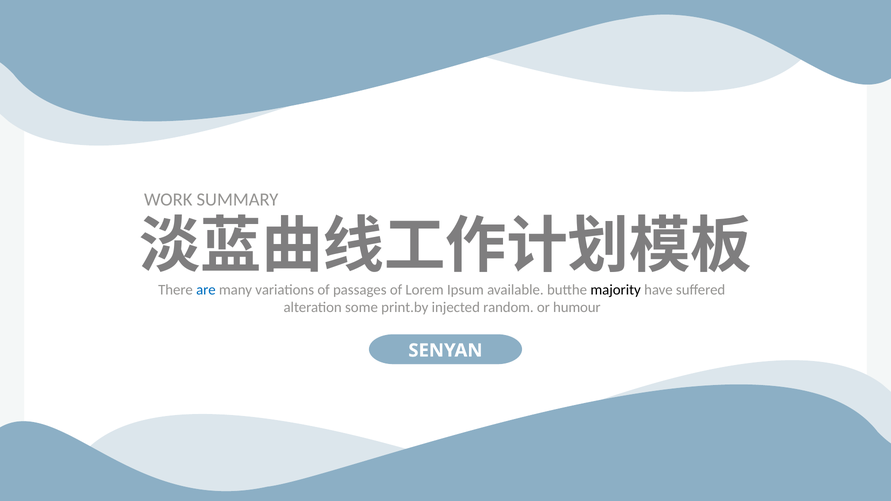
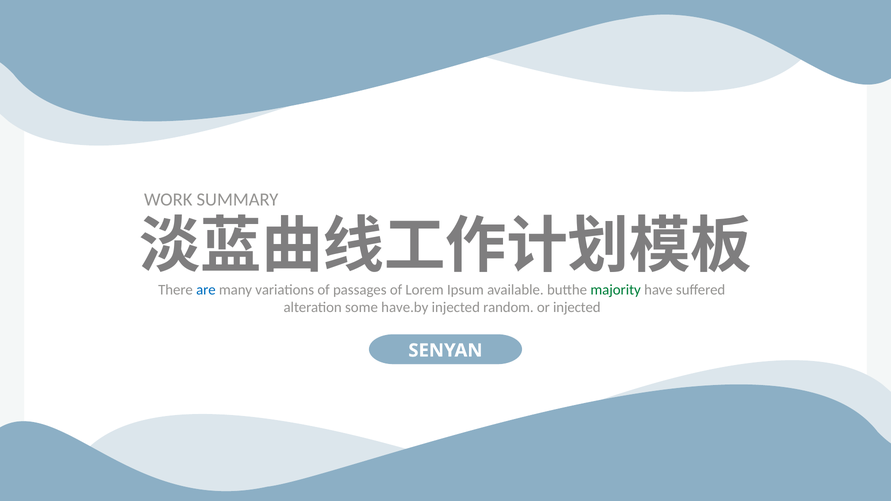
majority colour: black -> green (616, 290)
print.by: print.by -> have.by (405, 308)
or humour: humour -> injected (577, 308)
